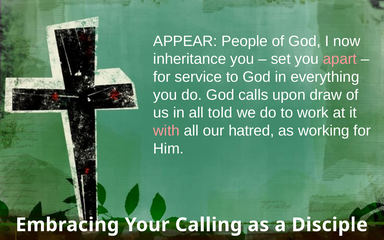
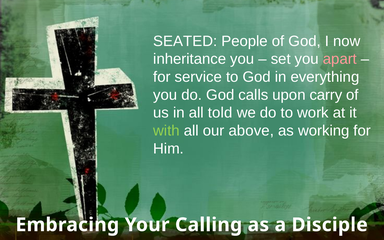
APPEAR: APPEAR -> SEATED (185, 41)
draw: draw -> carry (326, 95)
with colour: pink -> light green (166, 131)
hatred: hatred -> above (251, 131)
